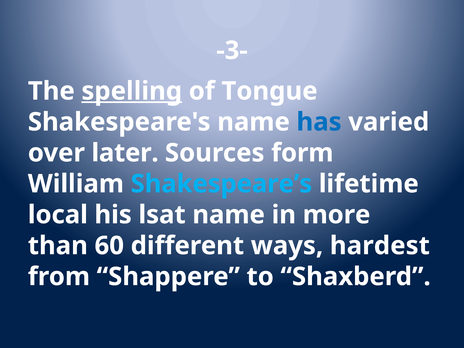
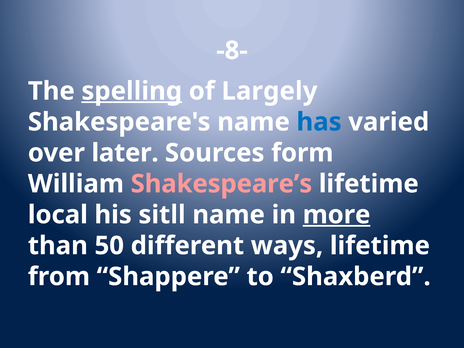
-3-: -3- -> -8- (232, 51)
Tongue: Tongue -> Largely (269, 91)
Shakespeare’s colour: light blue -> pink (221, 184)
lsat: lsat -> sitll (162, 215)
more underline: none -> present (337, 215)
60: 60 -> 50 (109, 246)
ways hardest: hardest -> lifetime (380, 246)
